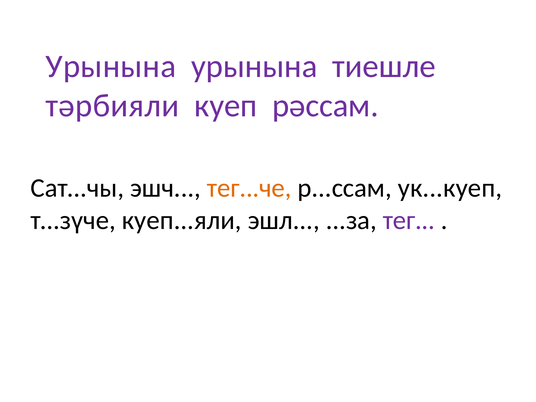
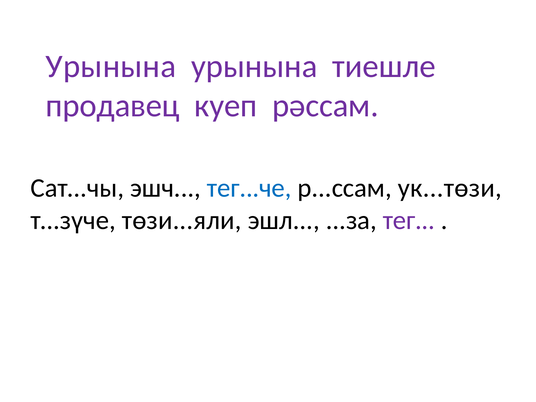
тәрбияли: тәрбияли -> продавец (113, 106)
тег...че colour: orange -> blue (249, 188)
ук...куеп: ук...куеп -> ук...төзи (450, 188)
куеп...яли: куеп...яли -> төзи...яли (182, 220)
